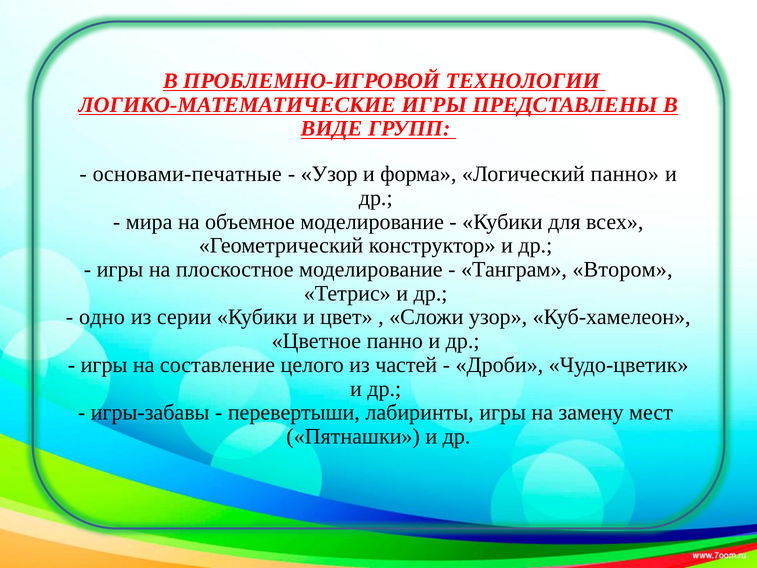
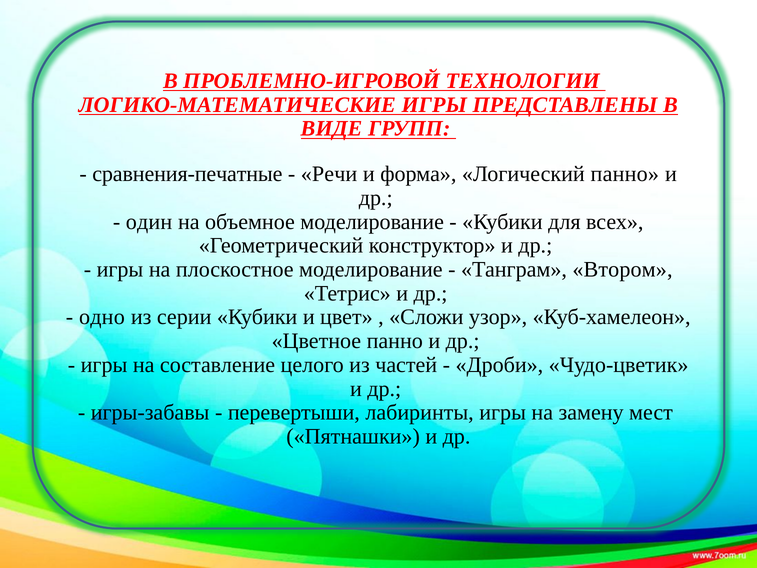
основами-печатные: основами-печатные -> сравнения-печатные (187, 174)
Узор: Узор -> Речи (329, 174)
мира: мира -> один (149, 222)
